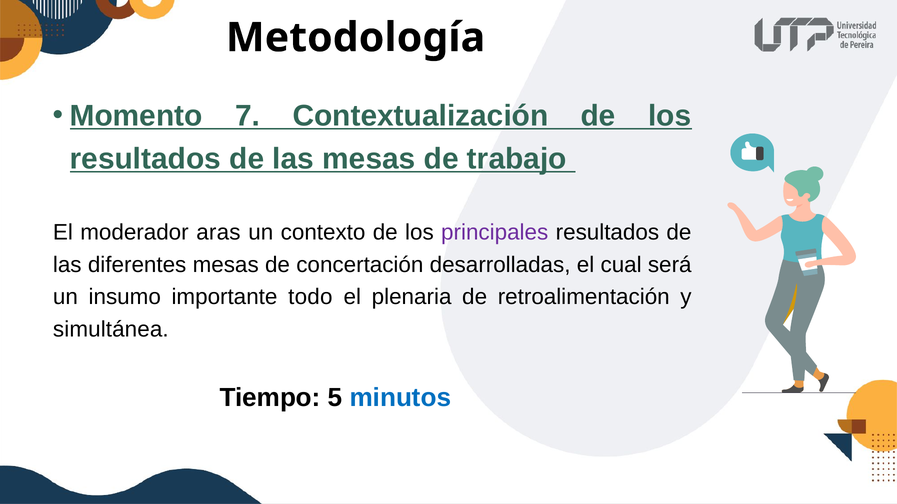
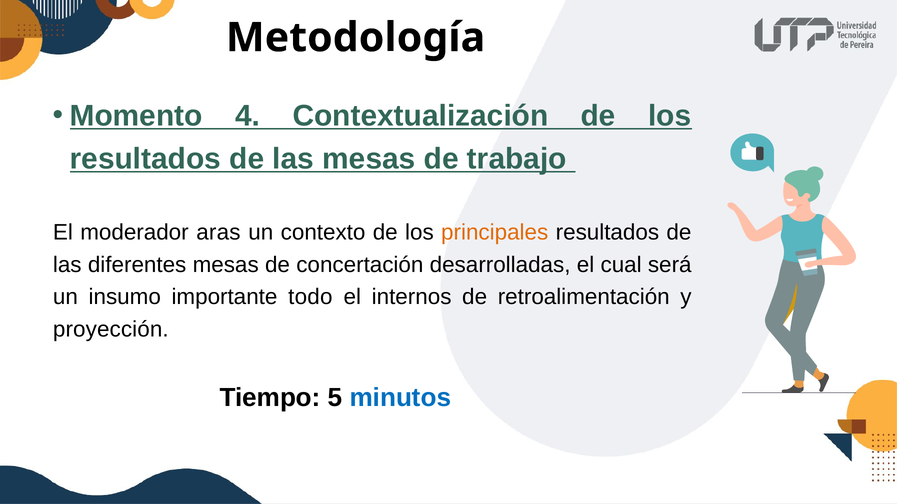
7: 7 -> 4 (247, 116)
principales colour: purple -> orange (495, 233)
plenaria: plenaria -> internos (412, 297)
simultánea: simultánea -> proyección (111, 330)
